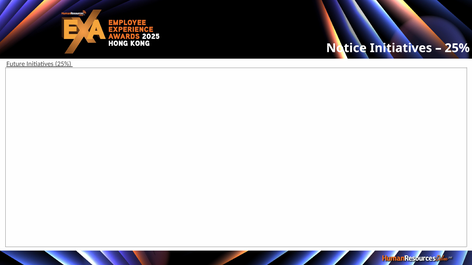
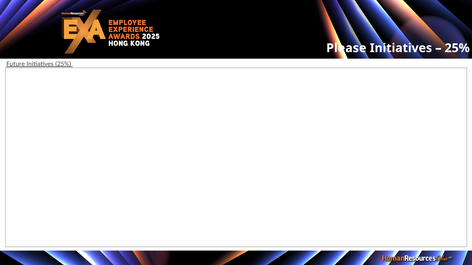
Notice: Notice -> Please (346, 48)
